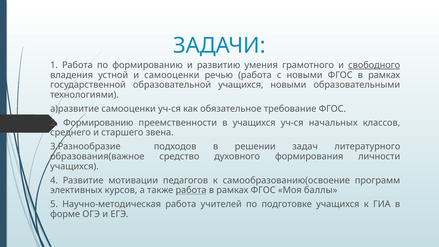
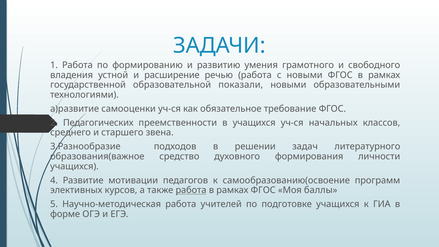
свободного underline: present -> none (374, 65)
и самооценки: самооценки -> расширение (172, 75)
образовательной учащихся: учащихся -> показали (241, 85)
2 Формированию: Формированию -> Педагогических (98, 123)
